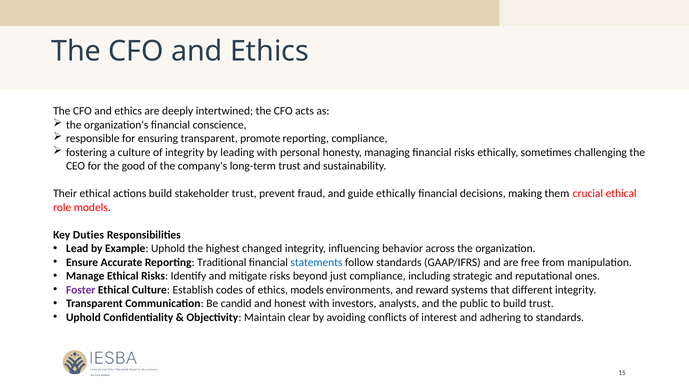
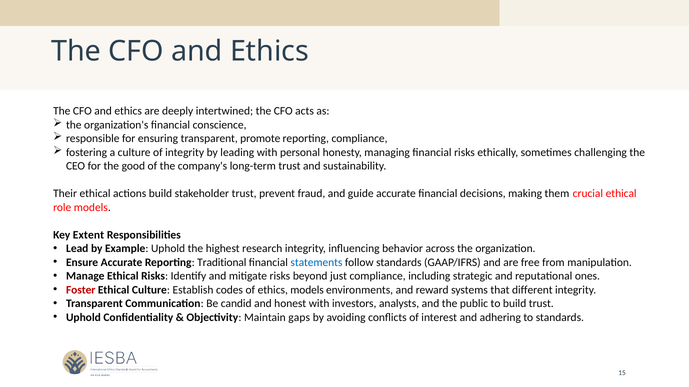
guide ethically: ethically -> accurate (396, 194)
Duties: Duties -> Extent (88, 235)
changed: changed -> research (262, 249)
Foster colour: purple -> red (81, 290)
clear: clear -> gaps (299, 318)
